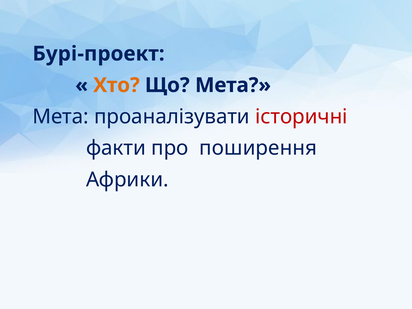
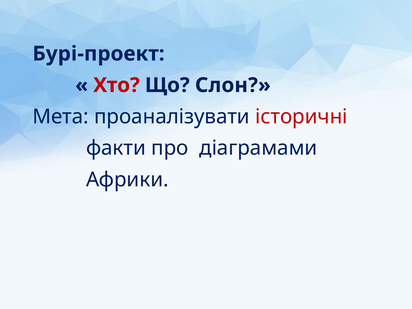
Хто colour: orange -> red (117, 85)
Що Мета: Мета -> Слон (233, 85)
поширення: поширення -> діаграмами (258, 148)
